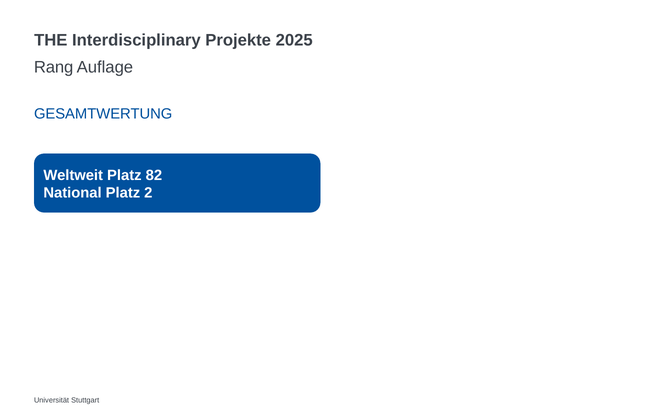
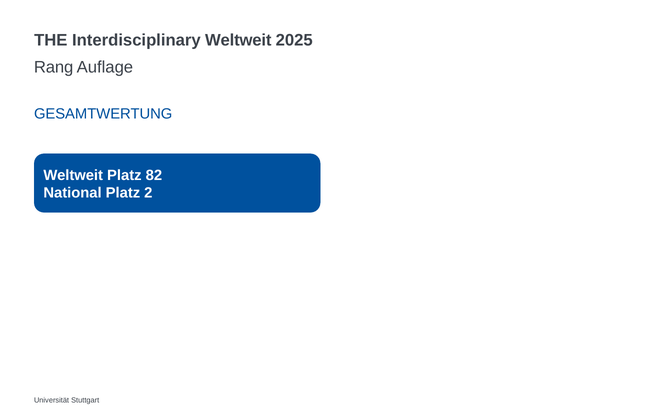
Interdisciplinary Projekte: Projekte -> Weltweit (238, 40)
